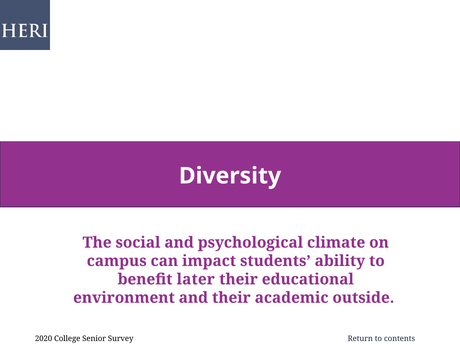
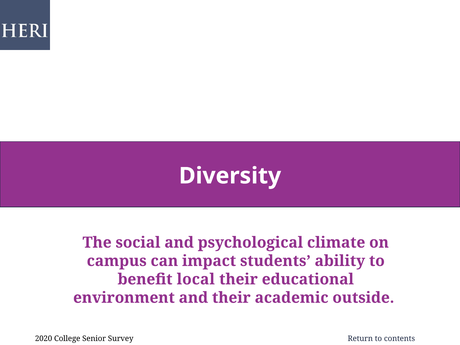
later: later -> local (196, 279)
